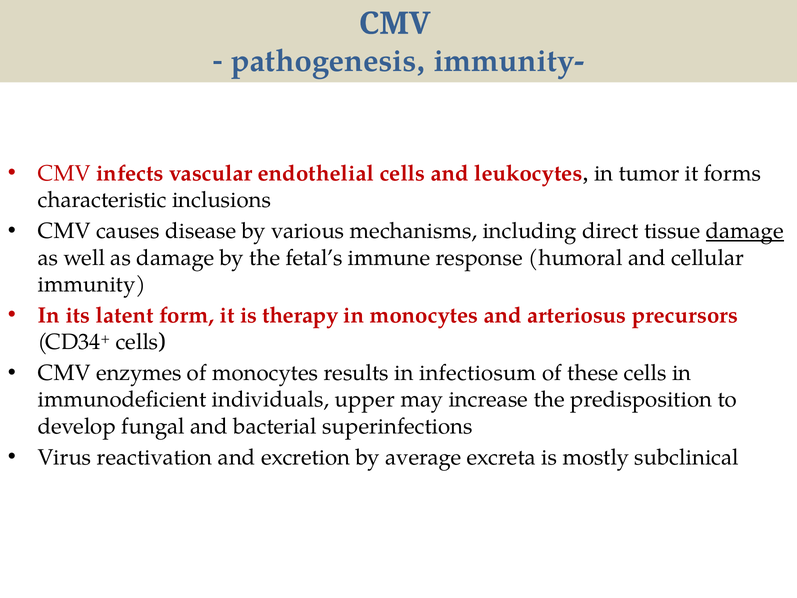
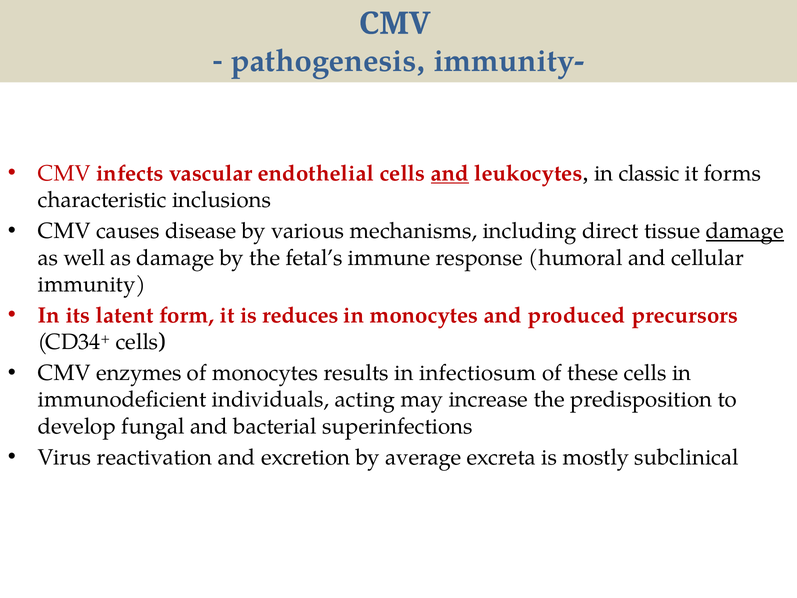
and underline: none -> present (450, 173)
tumor: tumor -> classic (649, 173)
therapy: therapy -> reduces (301, 315)
arteriosus: arteriosus -> produced (577, 315)
upper: upper -> acting (365, 400)
